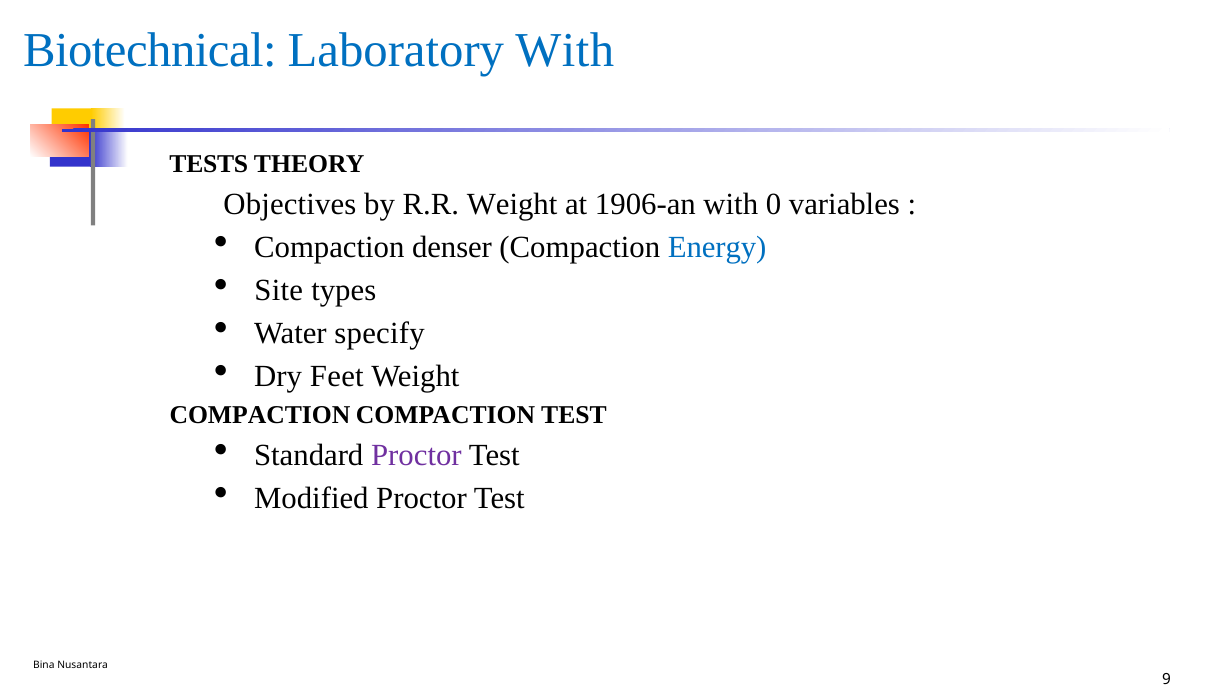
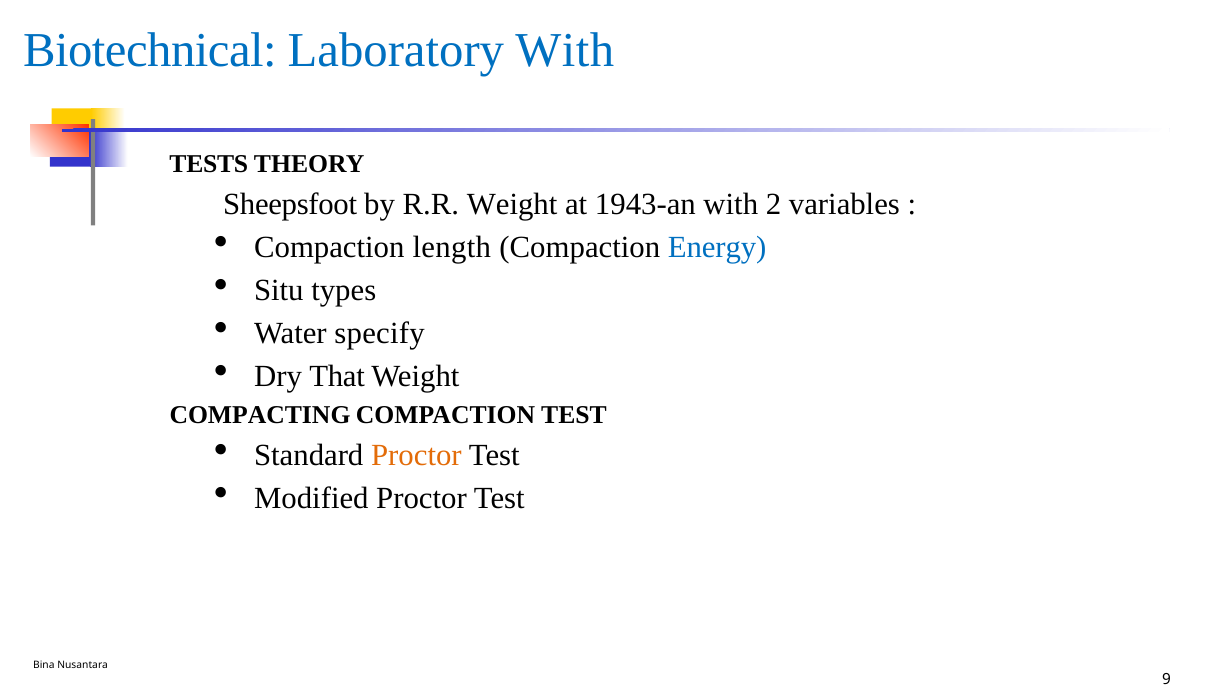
Objectives: Objectives -> Sheepsfoot (290, 204)
1906-an: 1906-an -> 1943-an (645, 204)
0: 0 -> 2 (774, 204)
denser: denser -> length (452, 247)
Site: Site -> Situ (279, 291)
Feet: Feet -> That (337, 377)
COMPACTION: COMPACTION -> COMPACTING (260, 415)
Proctor colour: purple -> orange (416, 456)
